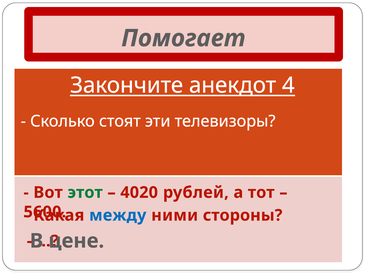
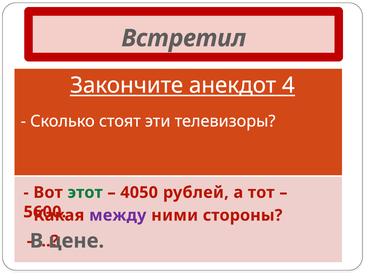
Помогает: Помогает -> Встретил (184, 38)
4020: 4020 -> 4050 (139, 192)
между colour: blue -> purple (118, 215)
